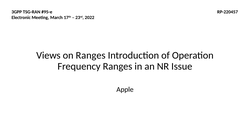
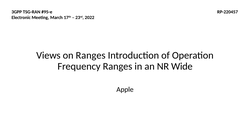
Issue: Issue -> Wide (182, 67)
